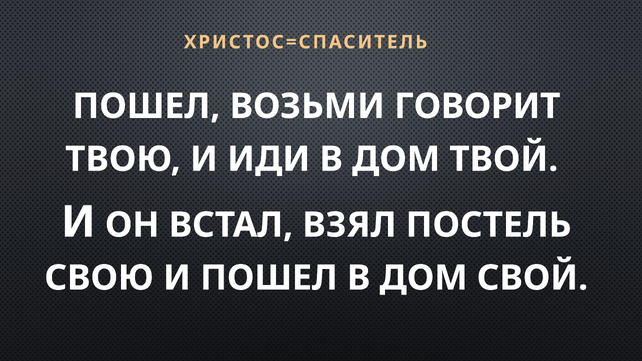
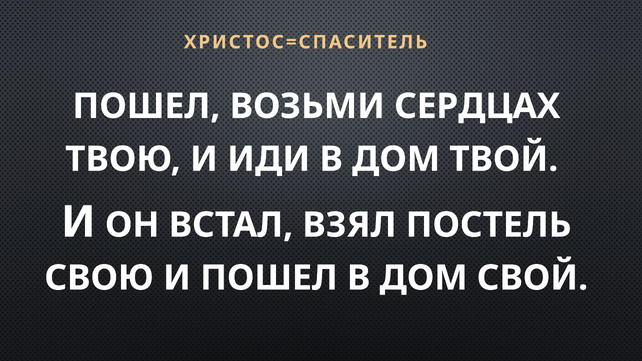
ГОВОРИТ: ГОВОРИТ -> СЕРДЦАХ (477, 106)
